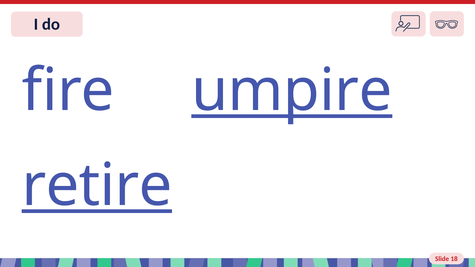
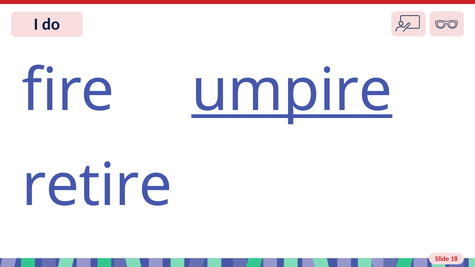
retire underline: present -> none (97, 186)
